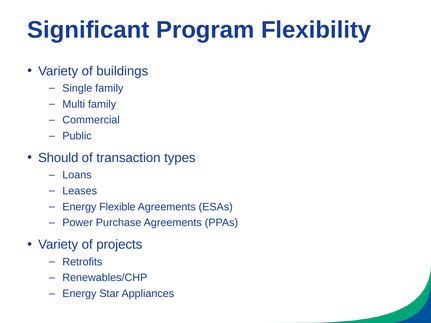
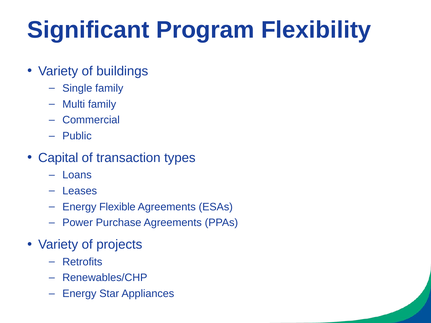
Should: Should -> Capital (58, 158)
